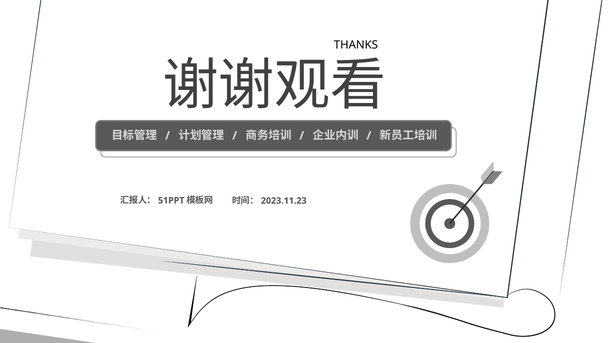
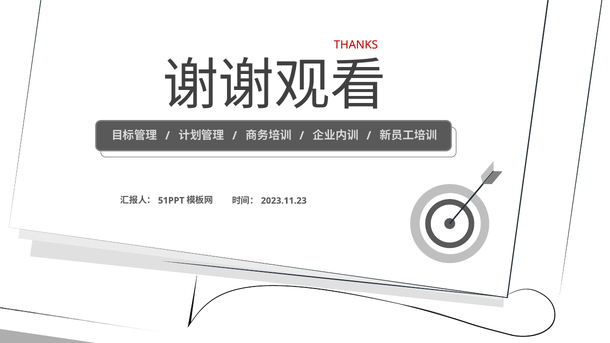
THANKS colour: black -> red (356, 45)
